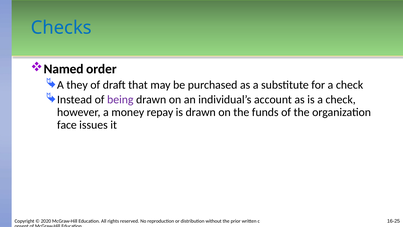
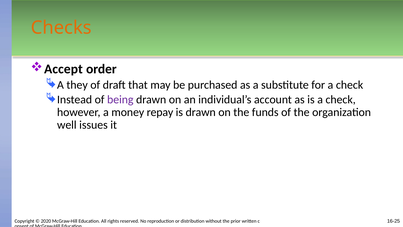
Checks colour: blue -> orange (61, 28)
Named: Named -> Accept (63, 69)
face: face -> well (67, 125)
